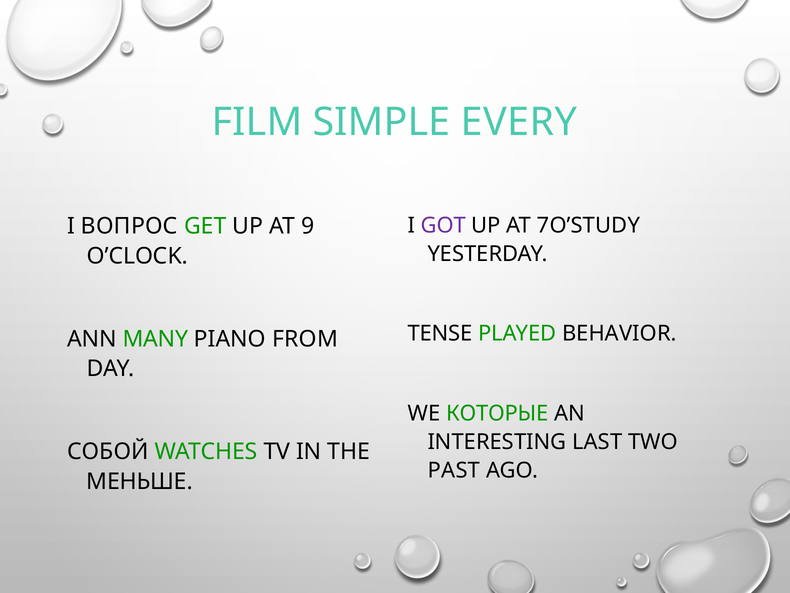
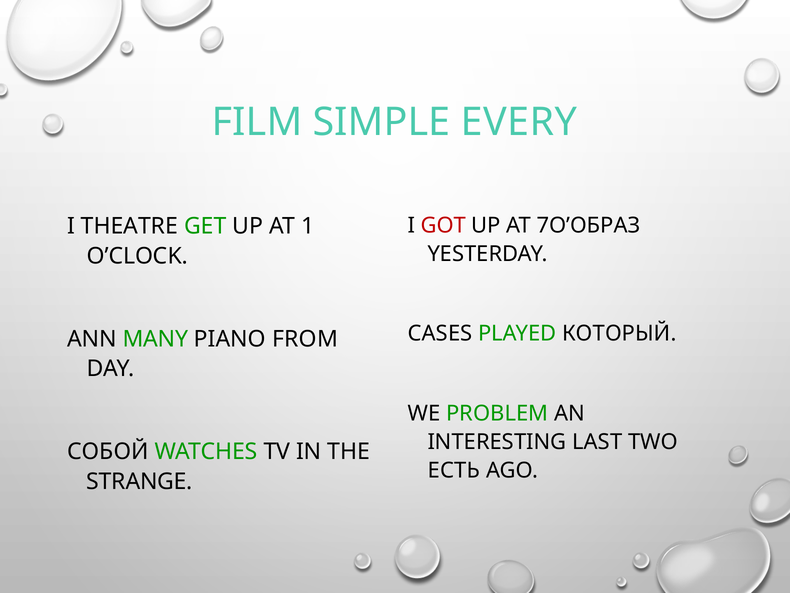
GOT colour: purple -> red (443, 225)
7O’STUDY: 7O’STUDY -> 7O’ОБРАЗ (589, 225)
ВОПРОС: ВОПРОС -> THEATRE (129, 226)
9: 9 -> 1 (308, 226)
TENSE: TENSE -> CASES (440, 333)
BEHAVIOR: BEHAVIOR -> КОТОРЫЙ (619, 333)
КОТОРЫЕ: КОТОРЫЕ -> PROBLEM (497, 413)
PAST: PAST -> ЕСТЬ (454, 470)
МЕНЬШЕ: МЕНЬШЕ -> STRANGE (140, 481)
